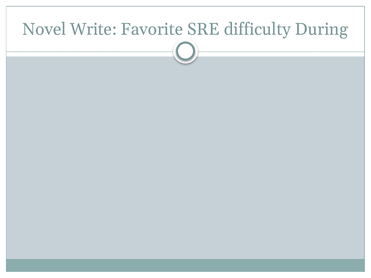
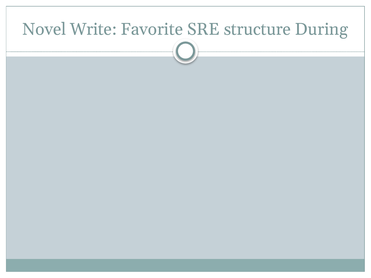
difficulty: difficulty -> structure (257, 29)
